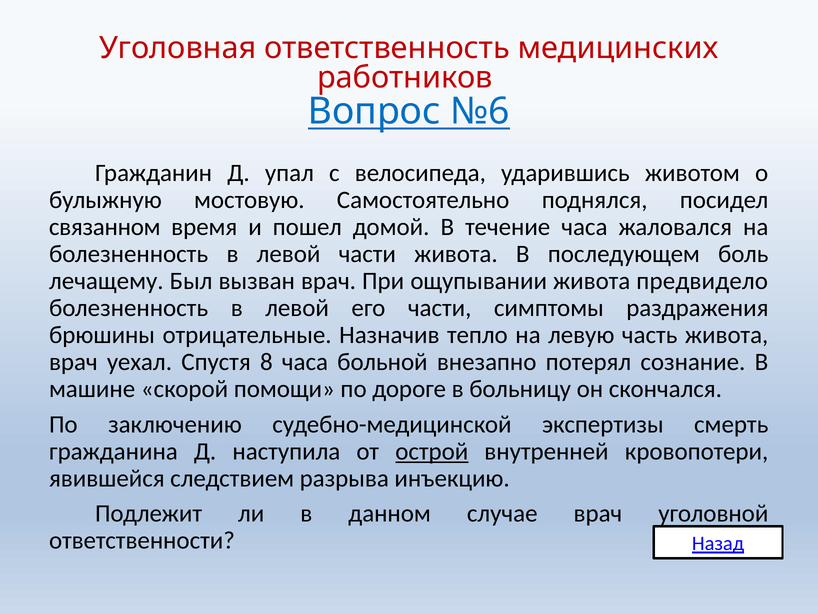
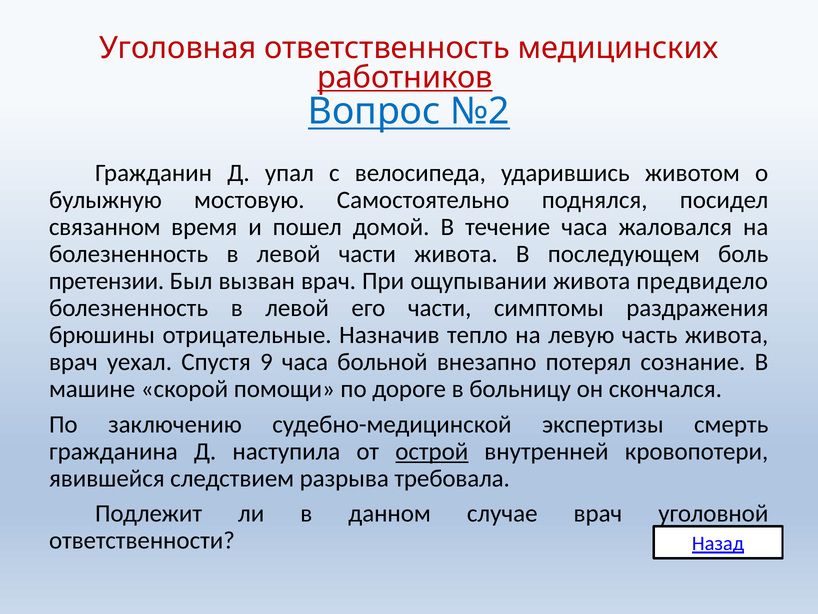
работников underline: none -> present (405, 77)
№6: №6 -> №2 (480, 111)
лечащему: лечащему -> претензии (107, 281)
8: 8 -> 9 (266, 362)
инъекцию: инъекцию -> требовала (452, 478)
